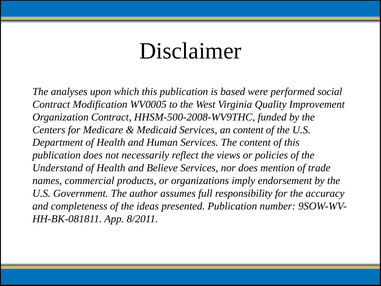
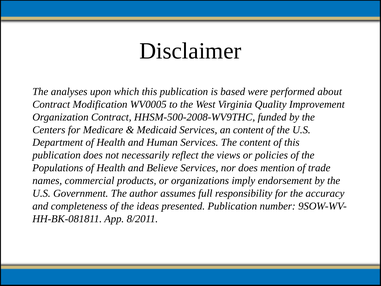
social: social -> about (330, 92)
Understand: Understand -> Populations (58, 168)
